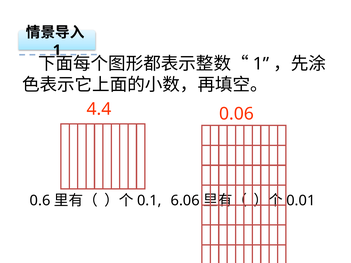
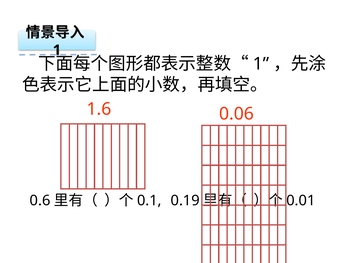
4.4: 4.4 -> 1.6 (99, 109)
6.06: 6.06 -> 0.19 (185, 201)
